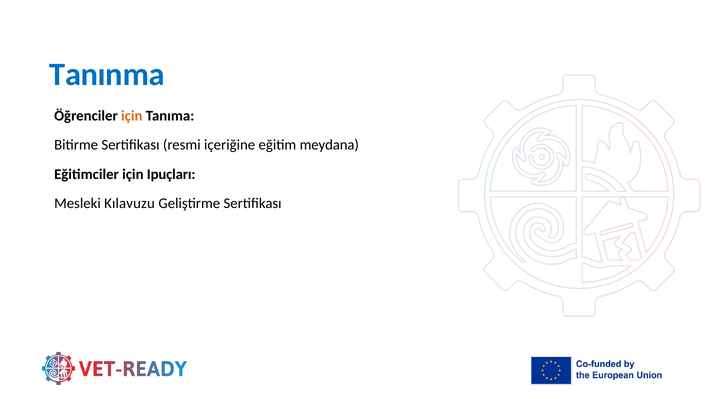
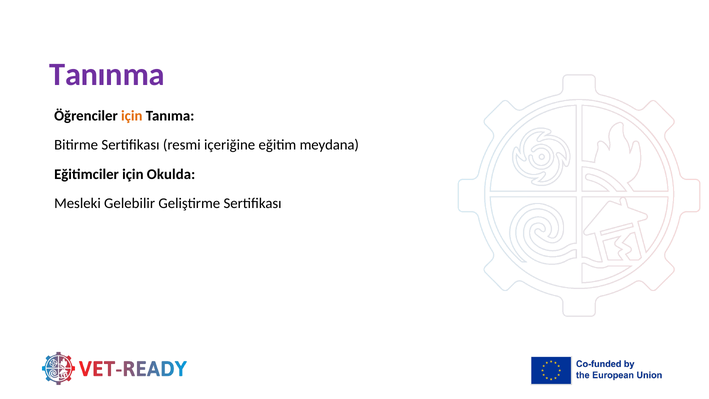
Tanınma colour: blue -> purple (107, 74)
Ipuçları: Ipuçları -> Okulda (171, 174)
Kılavuzu: Kılavuzu -> Gelebilir (130, 203)
